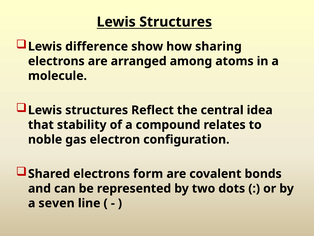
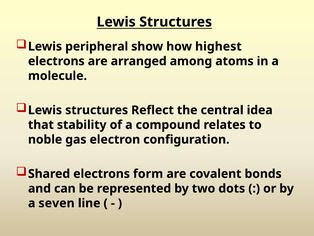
difference: difference -> peripheral (97, 46)
sharing: sharing -> highest (218, 46)
